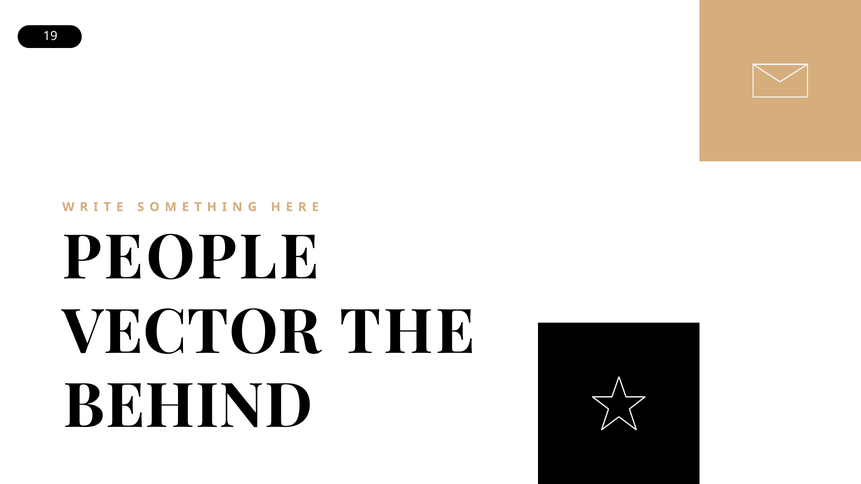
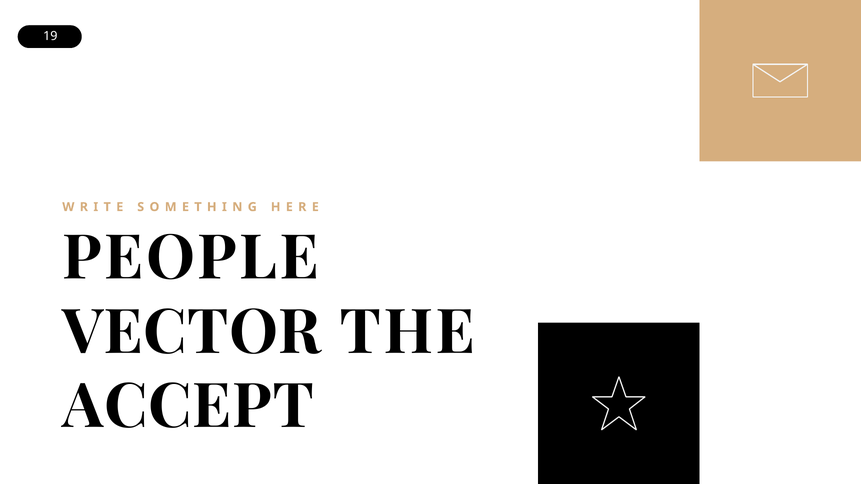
BEHIND: BEHIND -> ACCEPT (188, 407)
